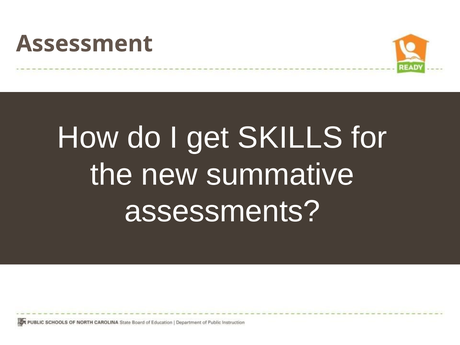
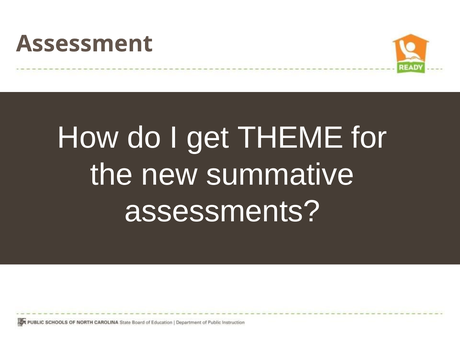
SKILLS: SKILLS -> THEME (291, 138)
